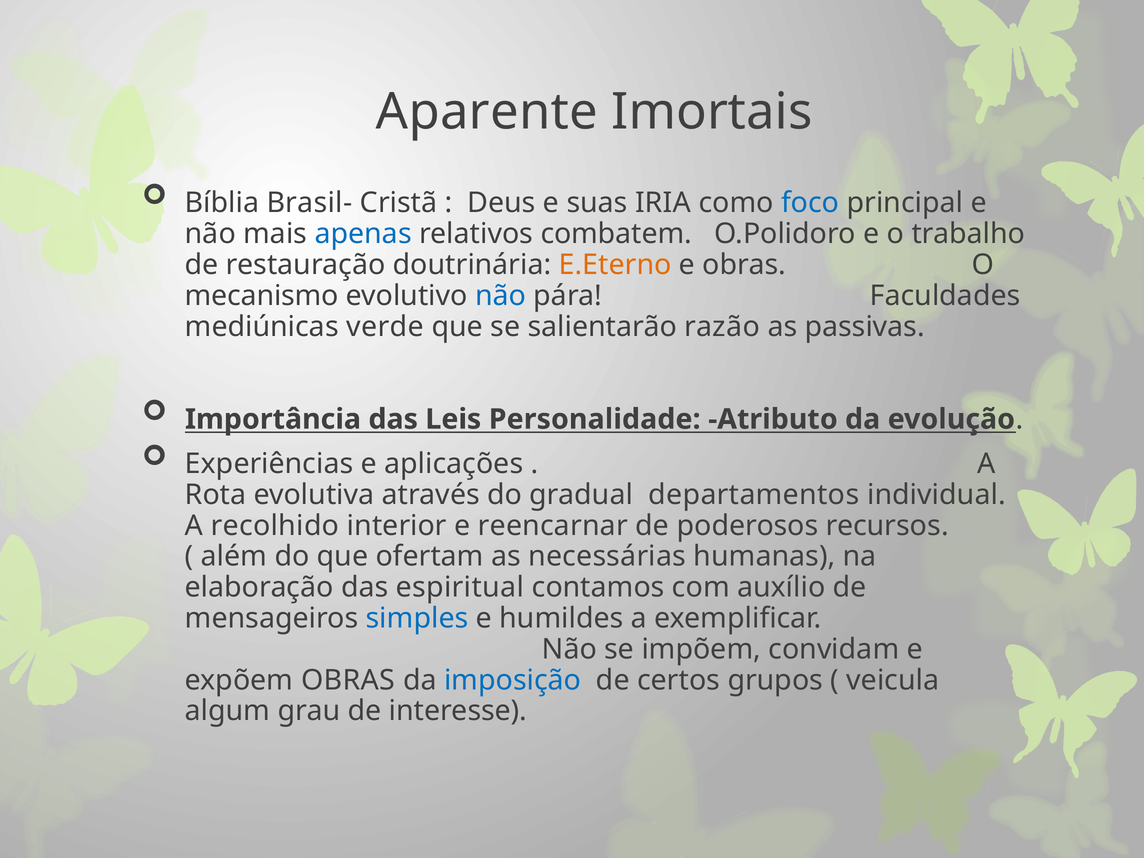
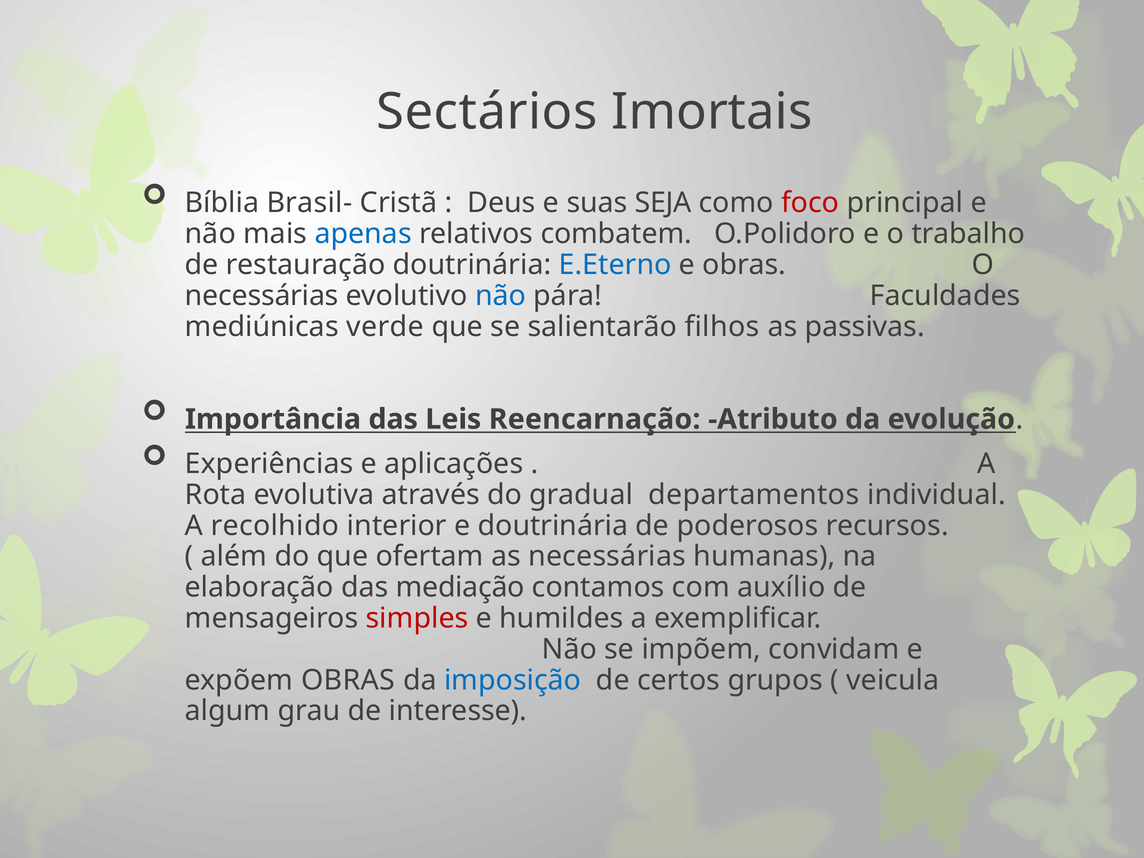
Aparente: Aparente -> Sectários (487, 112)
IRIA: IRIA -> SEJA (663, 203)
foco colour: blue -> red (810, 203)
E.Eterno colour: orange -> blue (615, 265)
mecanismo: mecanismo -> necessárias (262, 296)
razão: razão -> filhos (722, 327)
Personalidade: Personalidade -> Reencarnação (595, 419)
e reencarnar: reencarnar -> doutrinária (553, 526)
espiritual: espiritual -> mediação (460, 587)
simples colour: blue -> red (417, 618)
